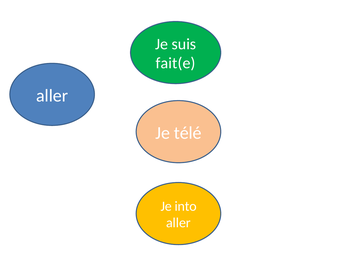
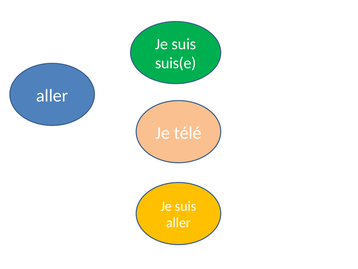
fait(e: fait(e -> suis(e (176, 63)
into: into -> suis (186, 206)
